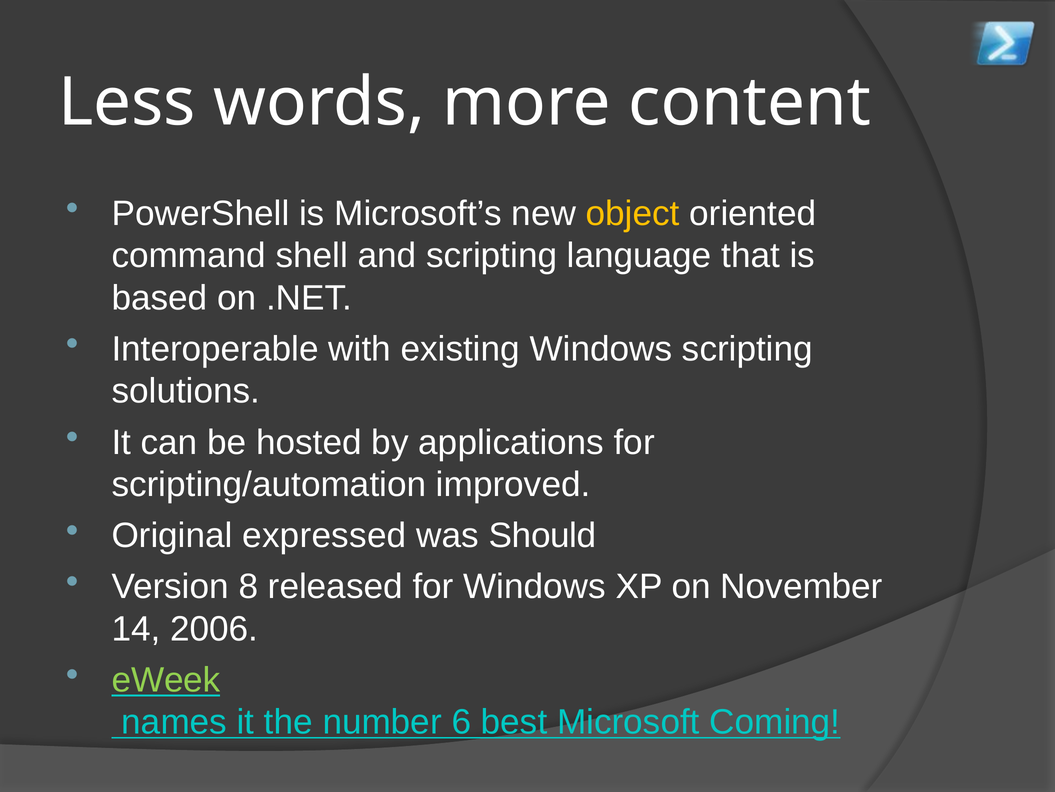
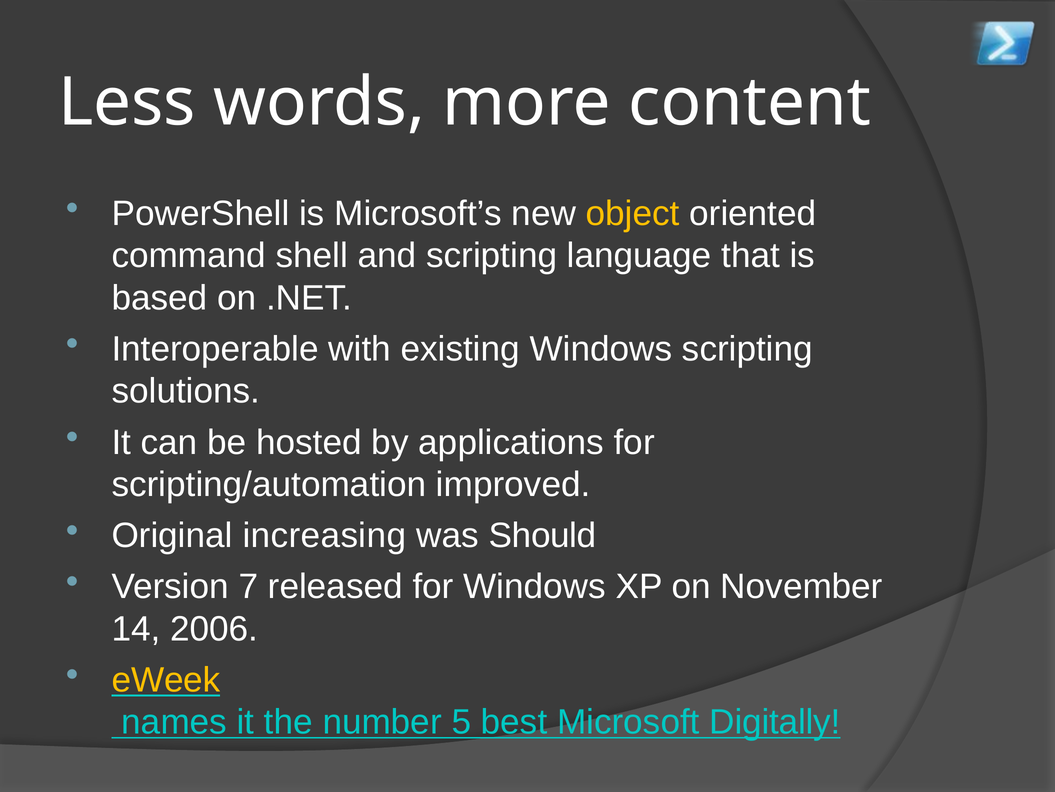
expressed: expressed -> increasing (324, 535)
8: 8 -> 7 (248, 586)
eWeek colour: light green -> yellow (166, 679)
6: 6 -> 5 (461, 722)
Coming: Coming -> Digitally (775, 722)
